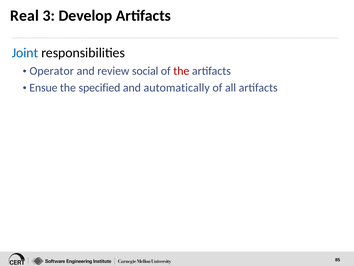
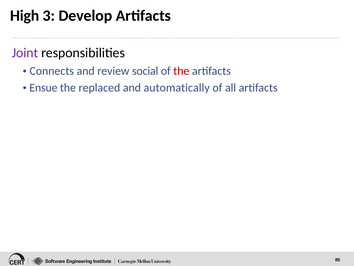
Real: Real -> High (25, 16)
Joint colour: blue -> purple (25, 53)
Operator: Operator -> Connects (52, 71)
specified: specified -> replaced (99, 88)
